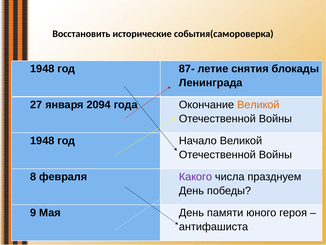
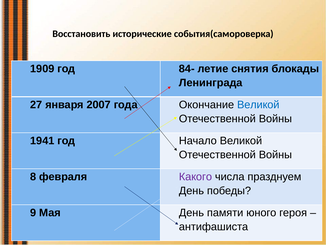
1948: 1948 -> 1909 (42, 69)
87-: 87- -> 84- (187, 69)
2094: 2094 -> 2007 (99, 105)
Великой colour: orange -> blue (258, 105)
1948: 1948 -> 1941 (42, 141)
